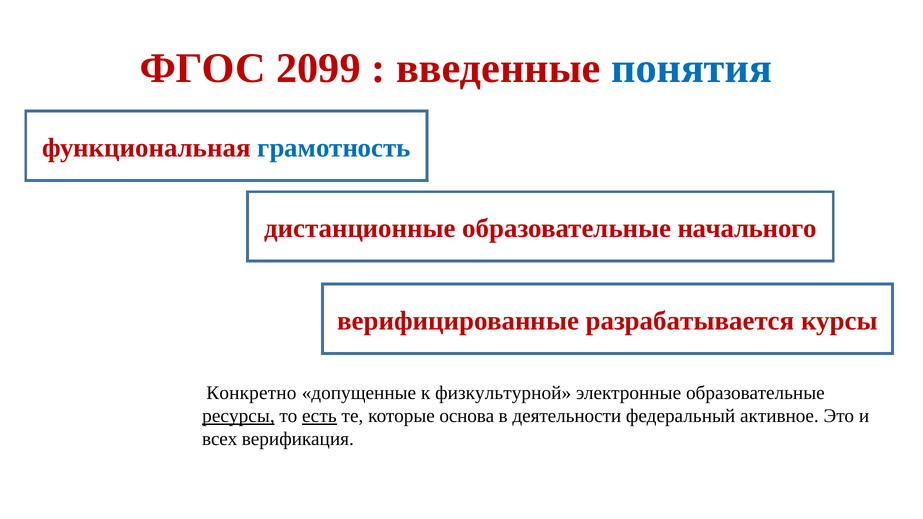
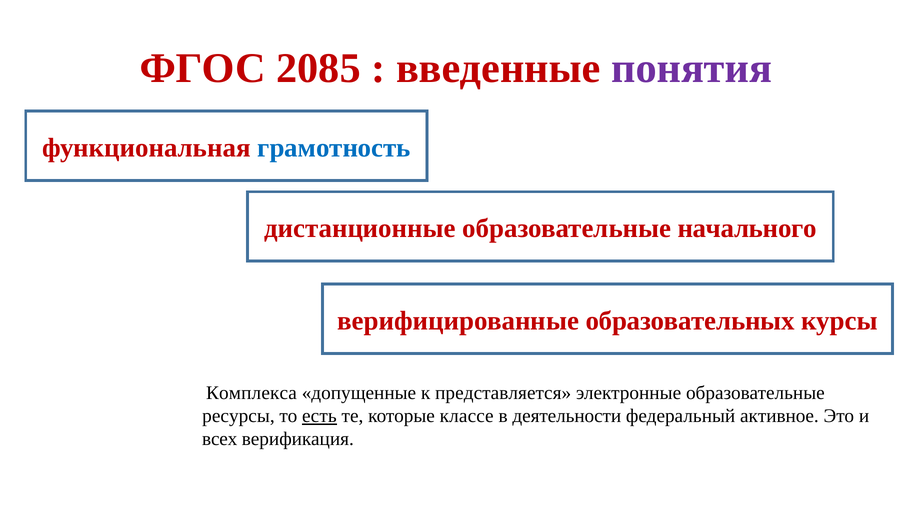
2099: 2099 -> 2085 (318, 68)
понятия colour: blue -> purple (692, 68)
разрабатывается: разрабатывается -> образовательных (690, 321)
Конкретно: Конкретно -> Комплекса (251, 393)
физкультурной: физкультурной -> представляется (503, 393)
ресурсы underline: present -> none (238, 416)
основа: основа -> классе (467, 416)
